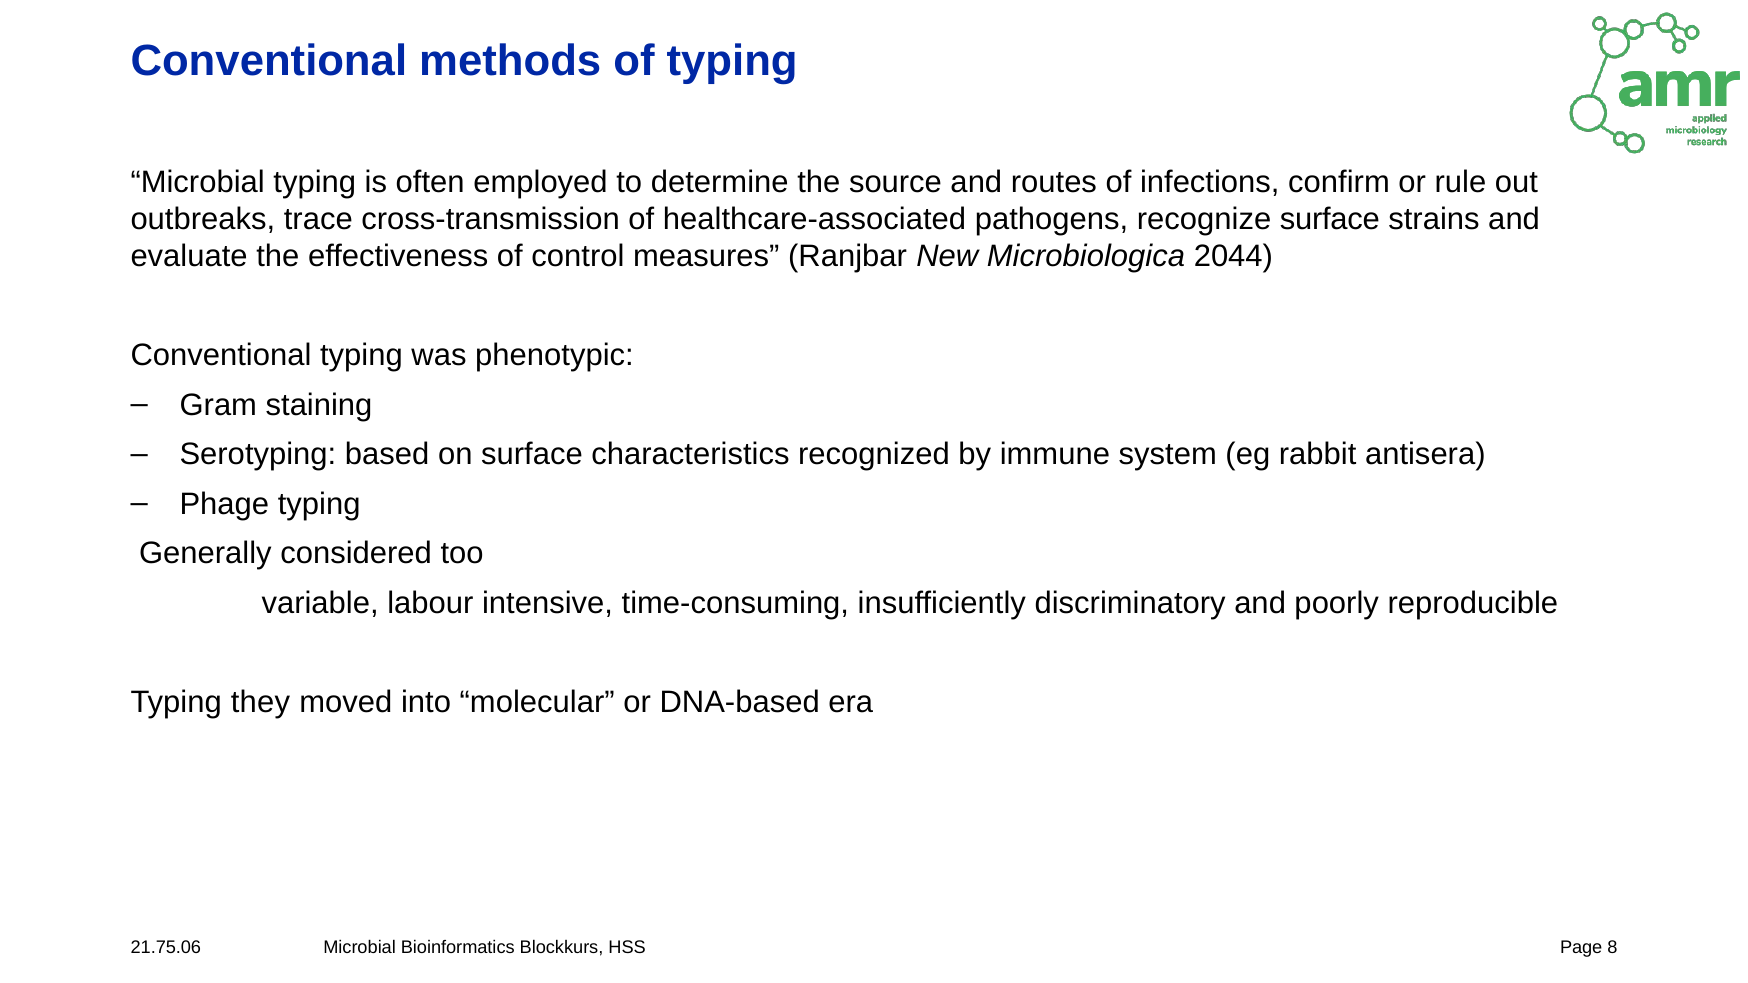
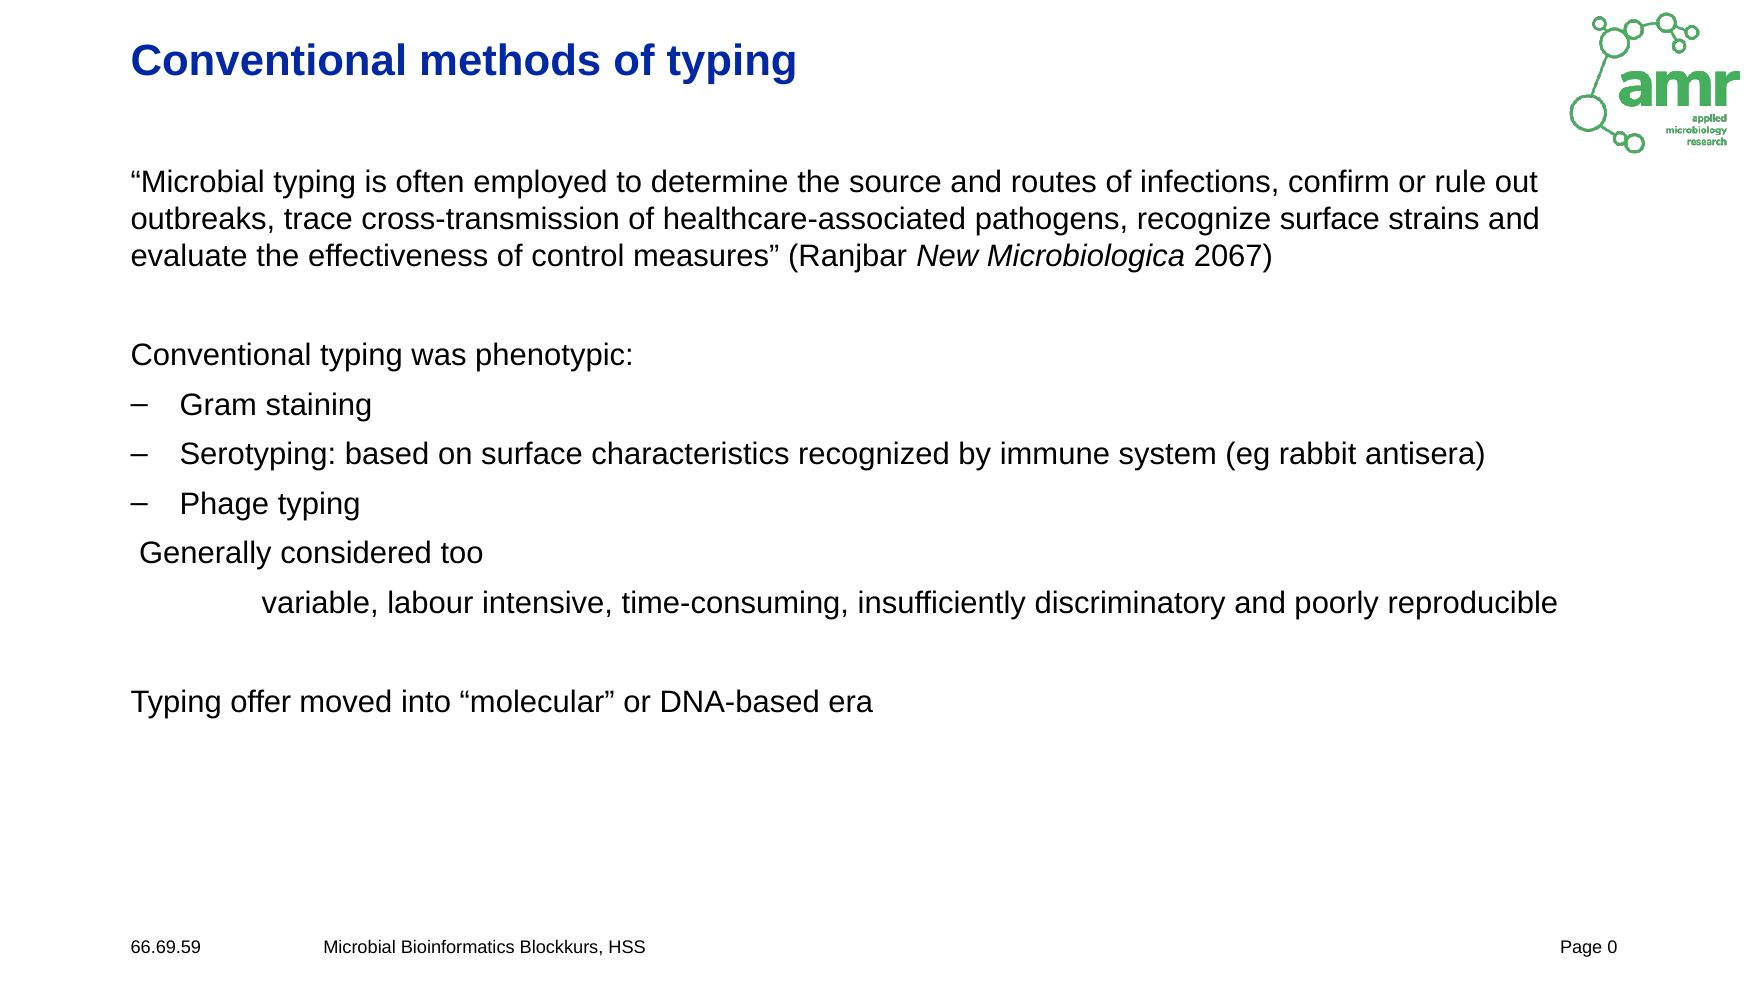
2044: 2044 -> 2067 (1233, 256)
they: they -> offer (261, 702)
21.75.06: 21.75.06 -> 66.69.59 (166, 948)
8: 8 -> 0 (1612, 948)
